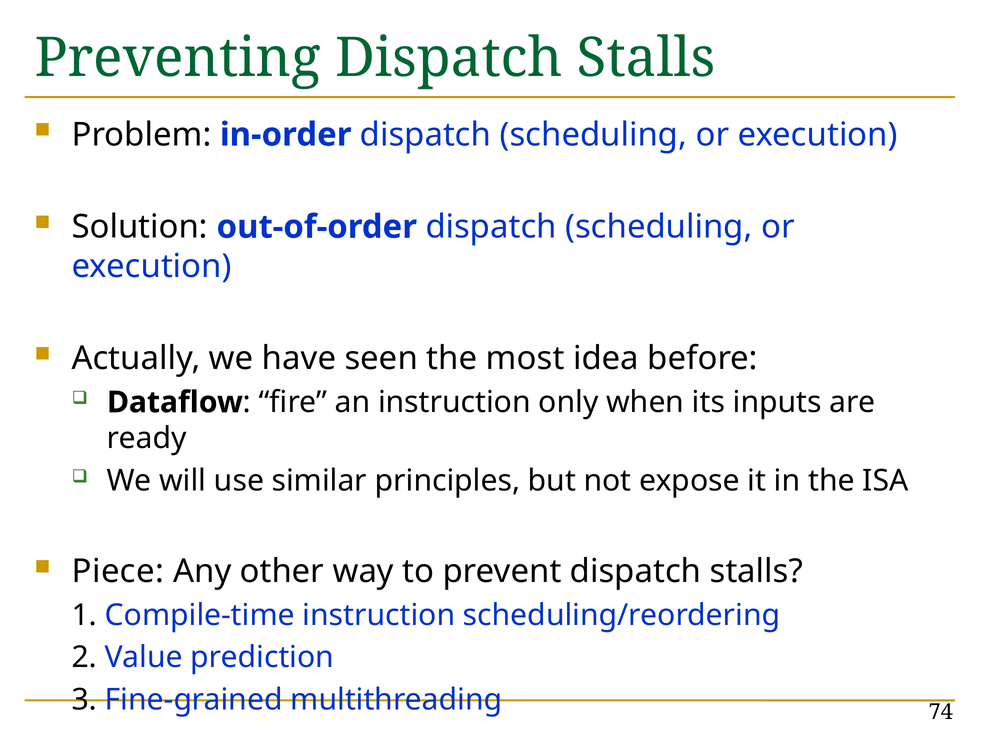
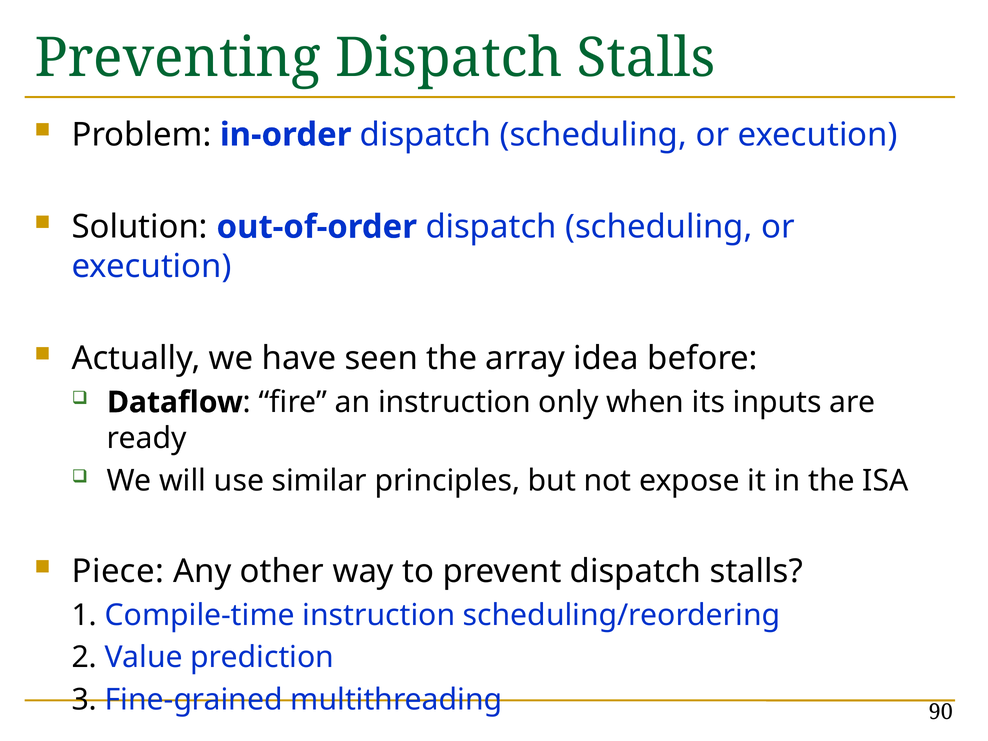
most: most -> array (525, 359)
74: 74 -> 90 (941, 712)
